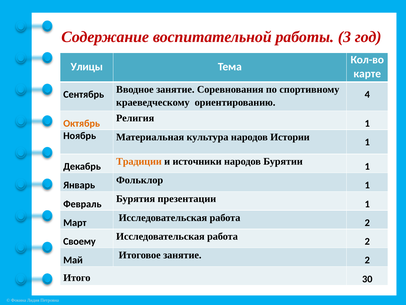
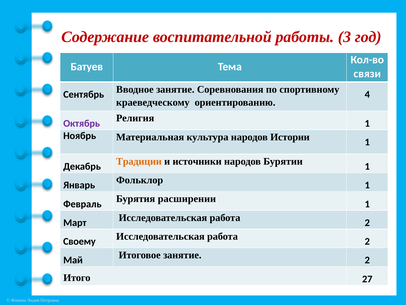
Улицы: Улицы -> Батуев (87, 67)
карте: карте -> связи (367, 73)
Октябрь colour: orange -> purple (82, 123)
презентации: презентации -> расширении (187, 199)
30: 30 -> 27 (367, 279)
